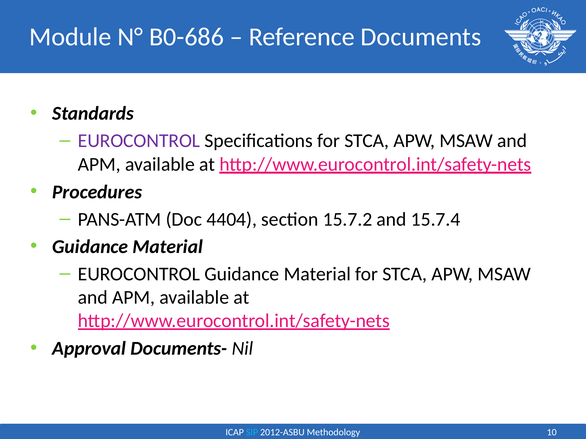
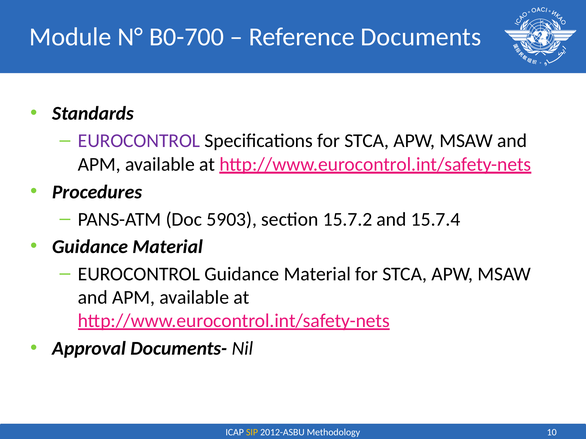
B0-686: B0-686 -> B0-700 (186, 37)
4404: 4404 -> 5903 (232, 220)
SIP colour: light blue -> yellow (252, 433)
